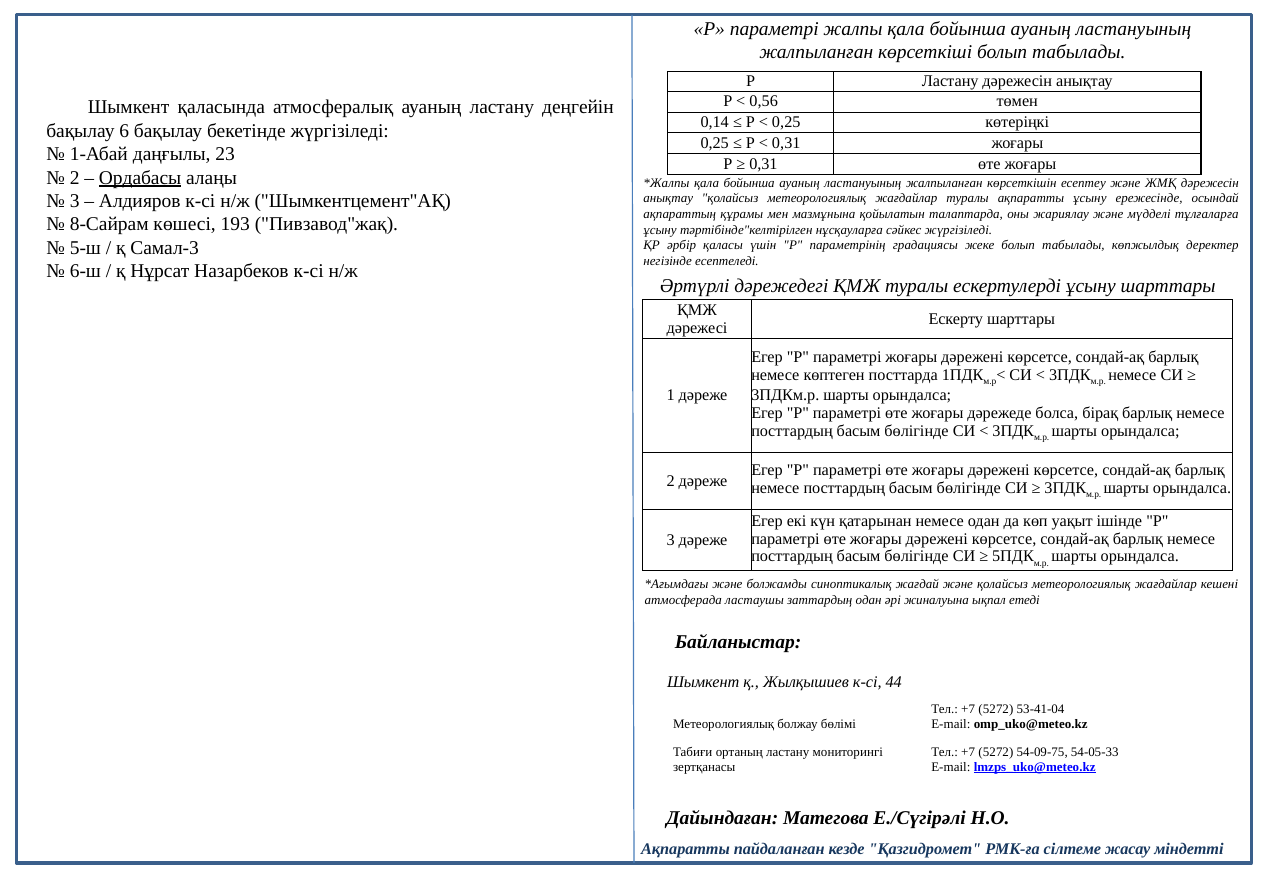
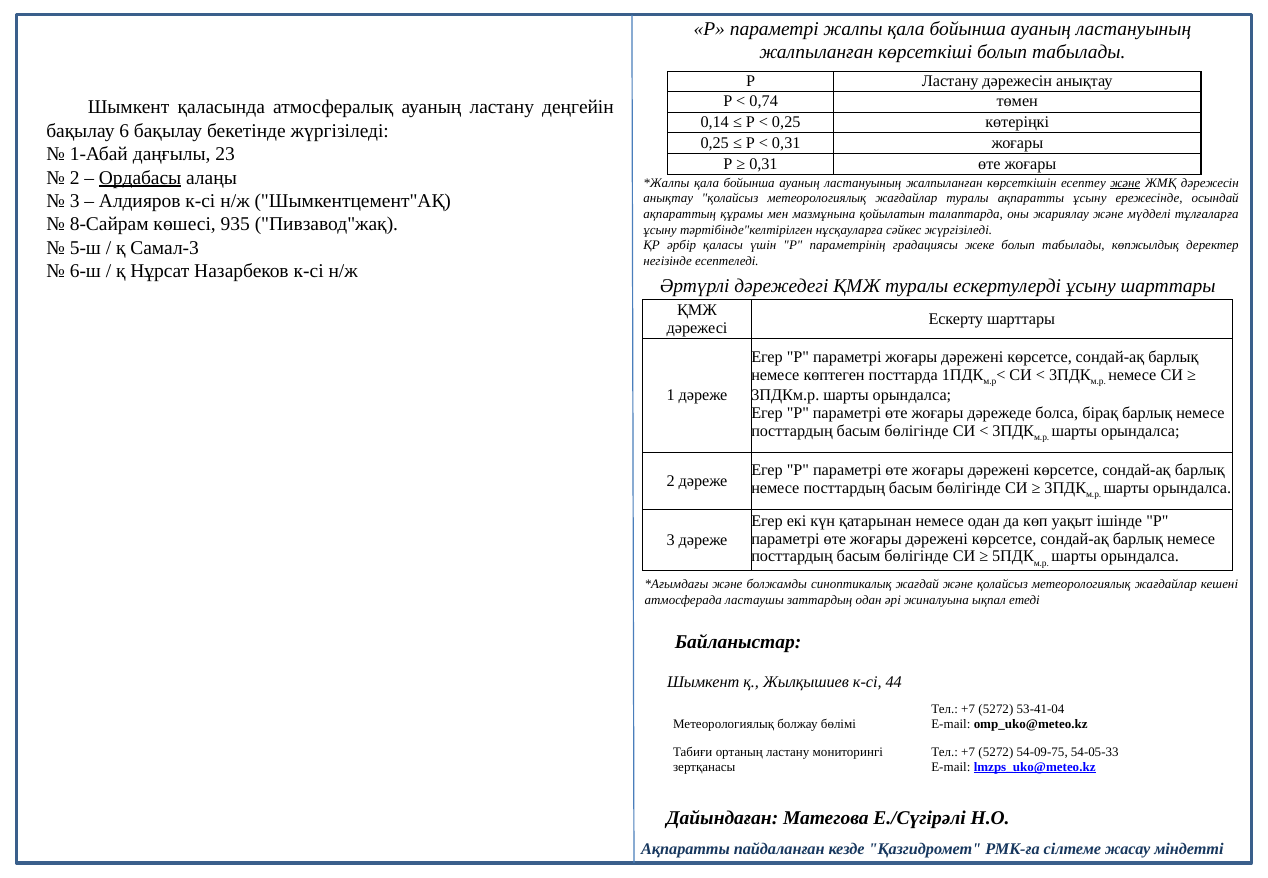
0,56: 0,56 -> 0,74 (764, 101)
және underline: none -> present (1125, 183)
193: 193 -> 935 (235, 224)
